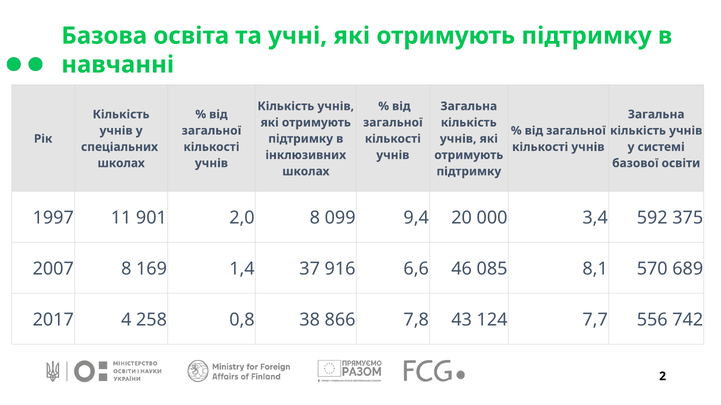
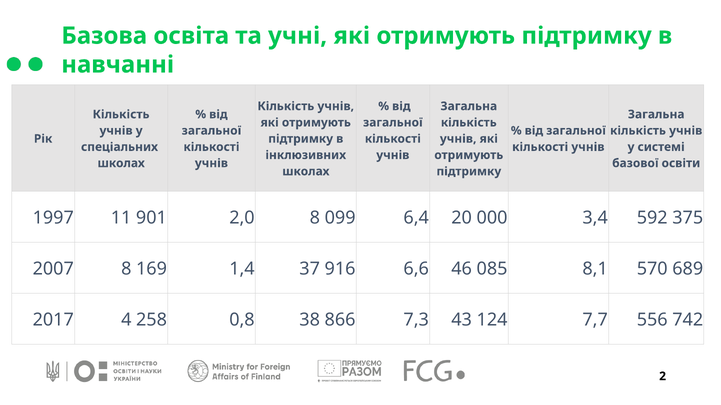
9,4: 9,4 -> 6,4 (416, 218)
7,8: 7,8 -> 7,3 (416, 320)
